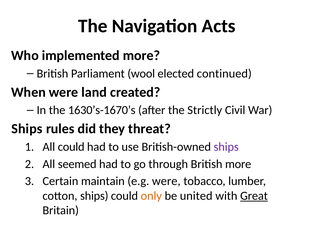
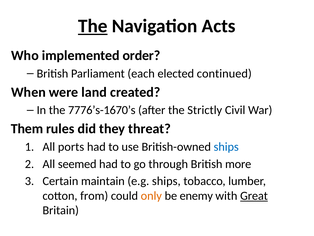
The underline: none -> present (93, 26)
implemented more: more -> order (141, 55)
wool: wool -> each (141, 73)
1630’s-1670’s: 1630’s-1670’s -> 7776’s-1670’s (102, 110)
Ships: Ships -> Them (27, 129)
All could: could -> ports (71, 147)
ships colour: purple -> blue (226, 147)
e.g were: were -> ships (166, 181)
cotton ships: ships -> from (94, 195)
united: united -> enemy (196, 195)
